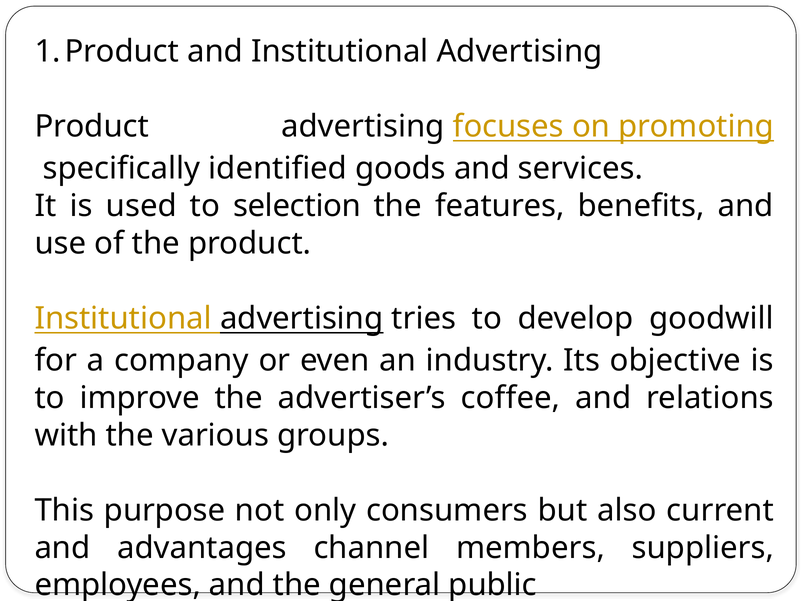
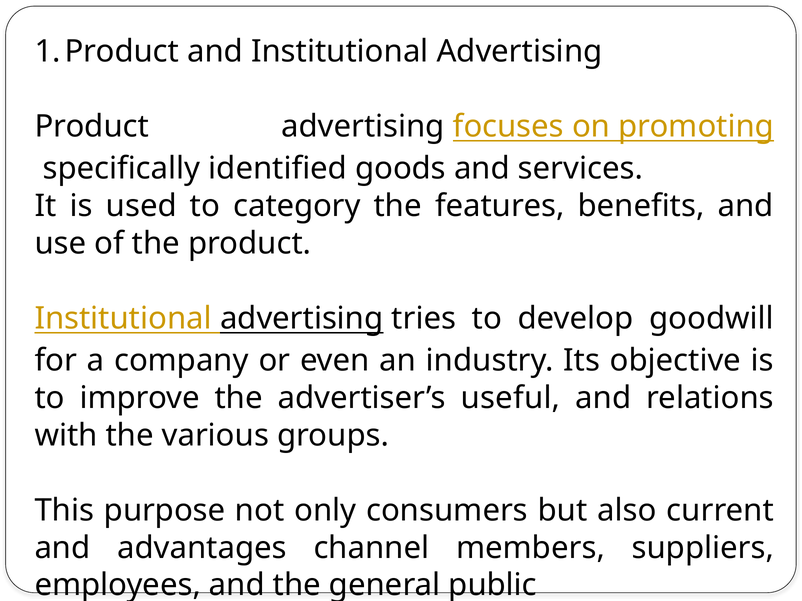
selection: selection -> category (297, 206)
coffee: coffee -> useful (511, 398)
